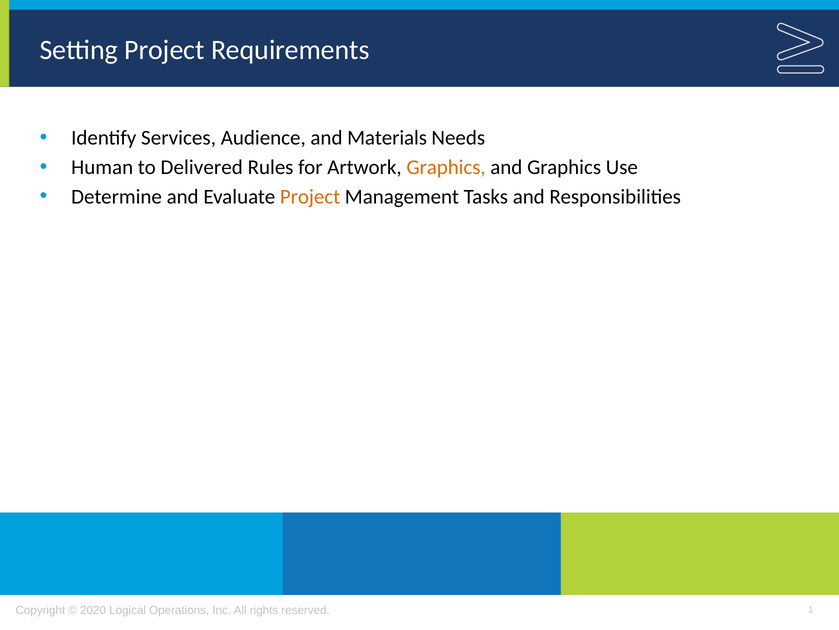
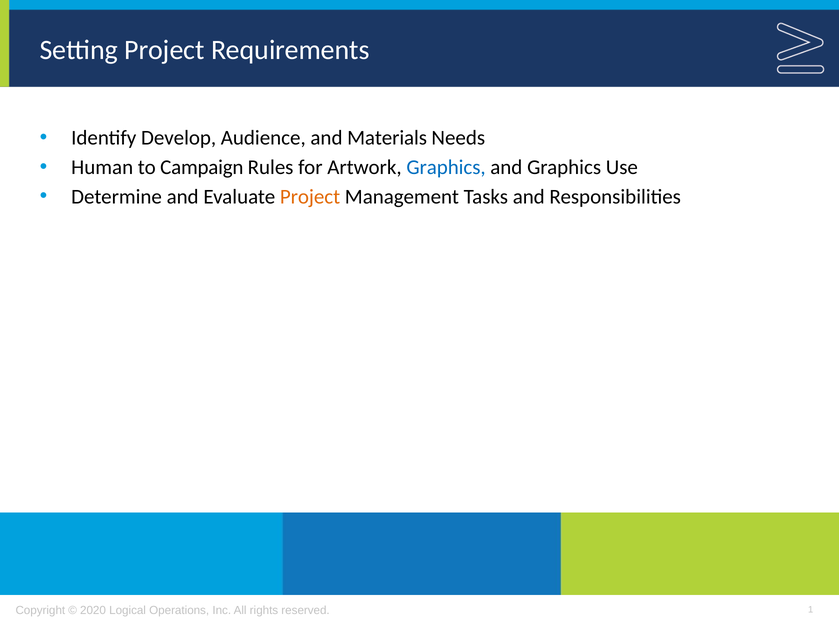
Services: Services -> Develop (179, 138)
Delivered: Delivered -> Campaign (202, 167)
Graphics colour: orange -> blue (446, 167)
